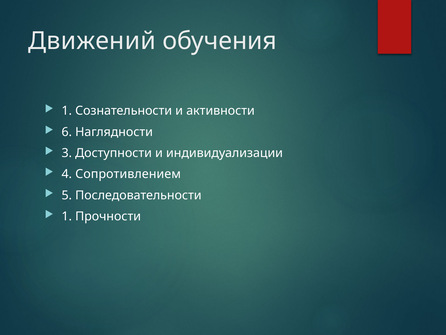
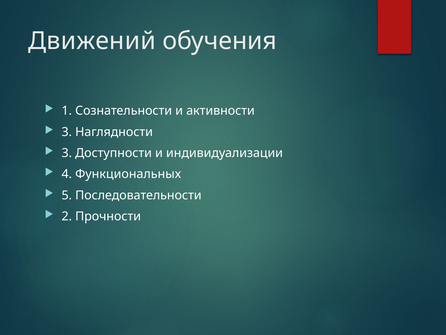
6: 6 -> 3 (67, 132)
Сопротивлением: Сопротивлением -> Функциональных (128, 174)
1: 1 -> 2 (67, 216)
